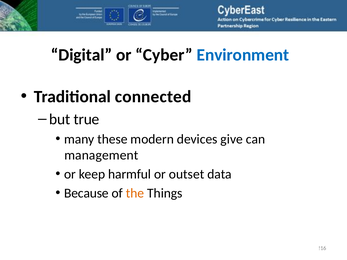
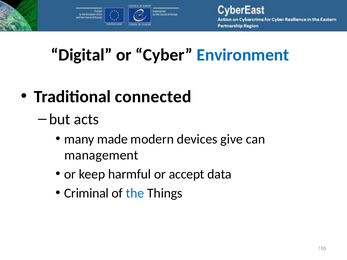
true: true -> acts (86, 119)
these: these -> made (112, 139)
outset: outset -> accept (187, 174)
Because: Because -> Criminal (86, 193)
the colour: orange -> blue (135, 193)
